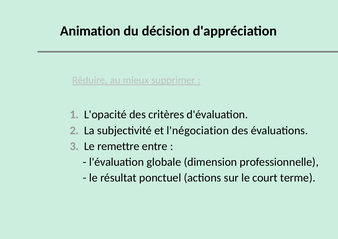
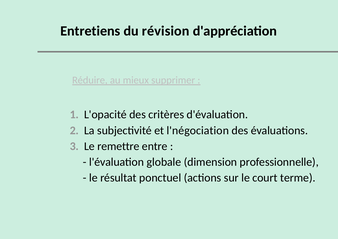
Animation: Animation -> Entretiens (90, 31)
décision: décision -> révision (166, 31)
